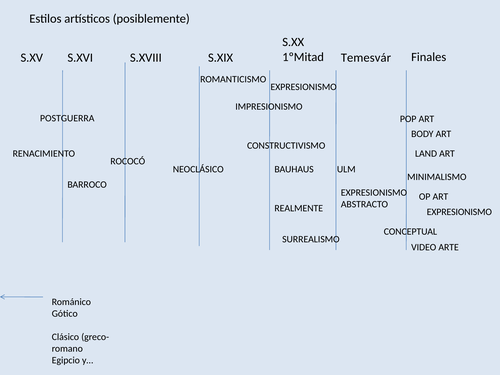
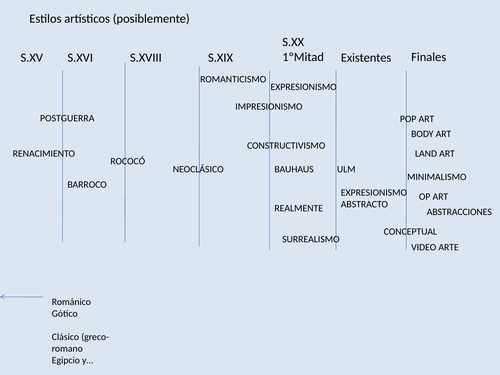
Temesvár: Temesvár -> Existentes (366, 58)
EXPRESIONISMO: EXPRESIONISMO -> ABSTRACCIONES (459, 212)
